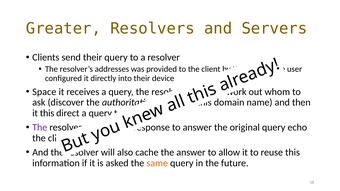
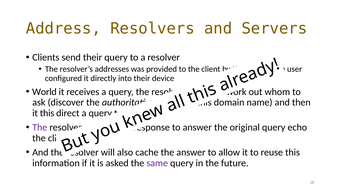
Greater: Greater -> Address (63, 29)
Space: Space -> World (44, 92)
same colour: orange -> purple (157, 163)
